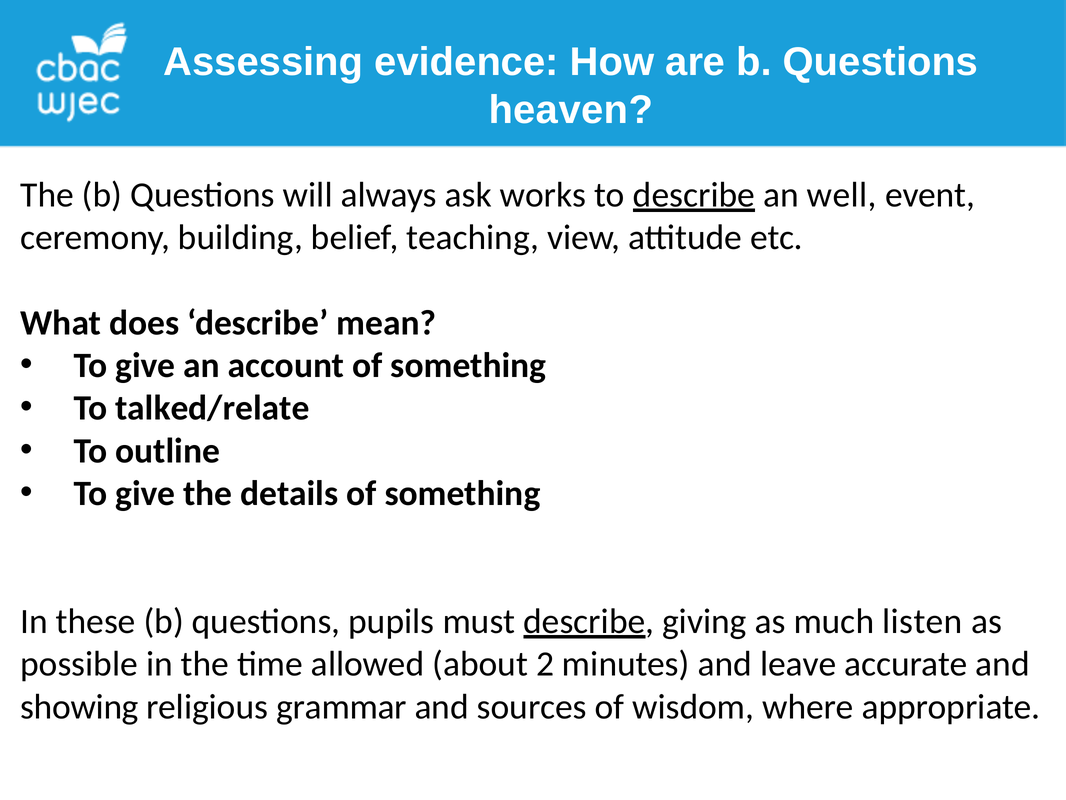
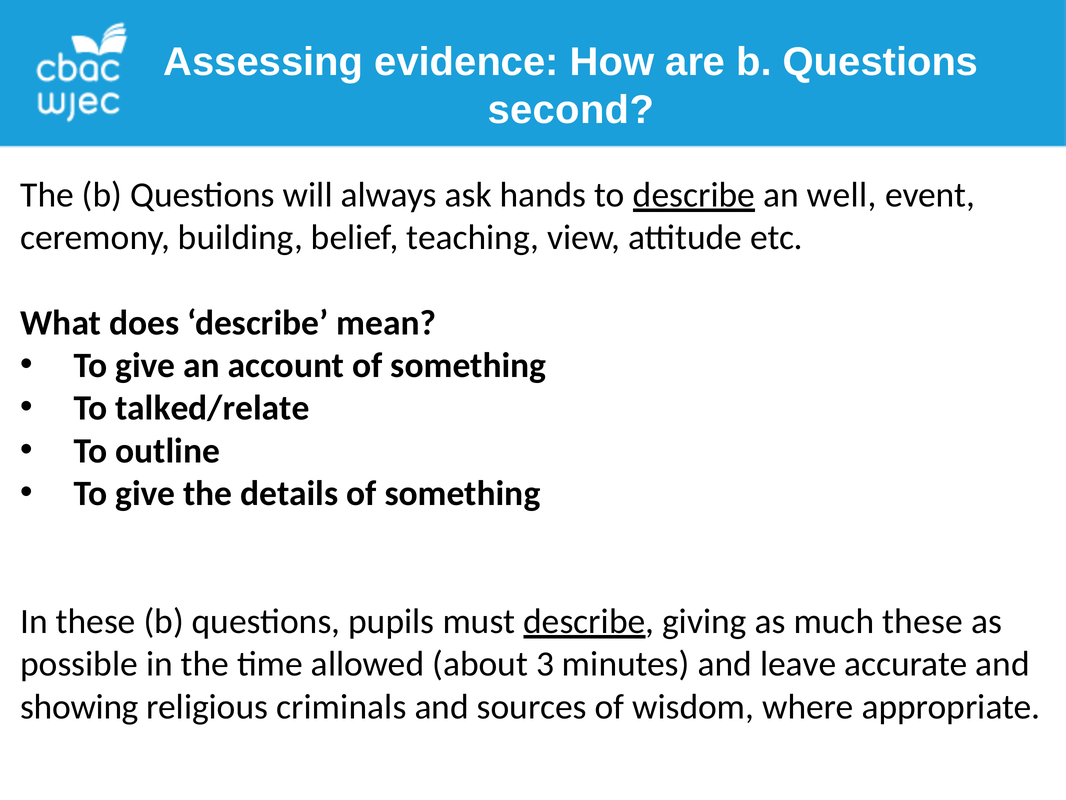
heaven: heaven -> second (571, 110)
works: works -> hands (543, 195)
much listen: listen -> these (922, 621)
2: 2 -> 3 (545, 664)
grammar: grammar -> criminals (341, 706)
